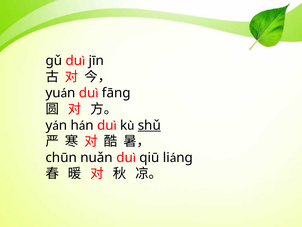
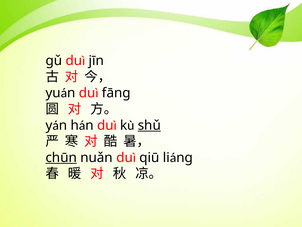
chūn underline: none -> present (61, 157)
